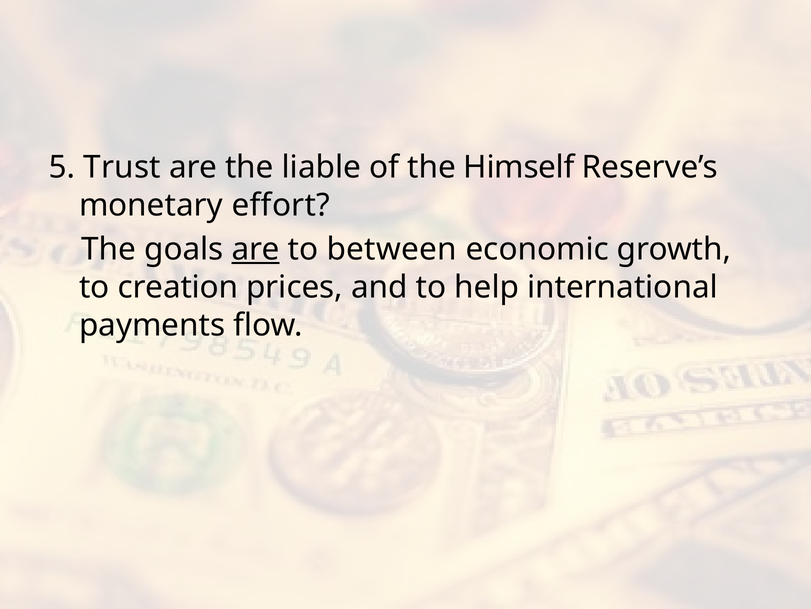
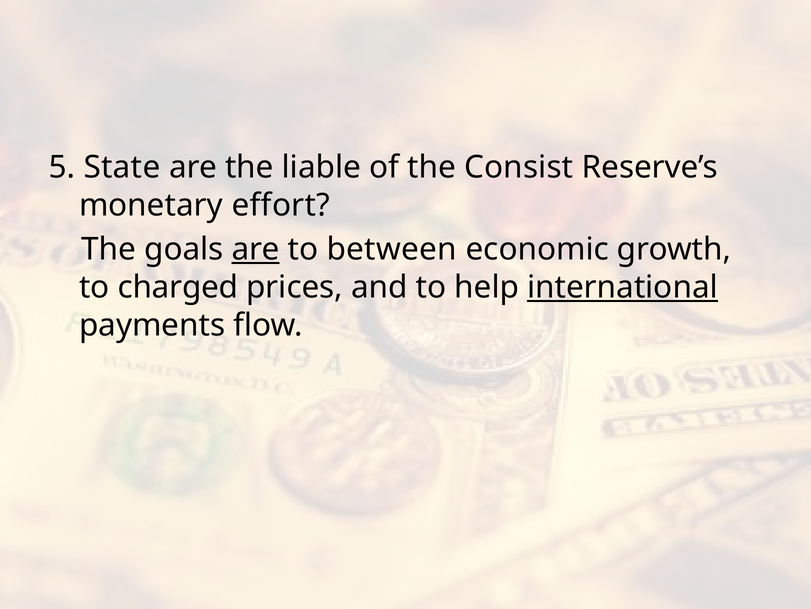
Trust: Trust -> State (122, 167)
Himself: Himself -> Consist (519, 167)
creation: creation -> charged (178, 287)
international underline: none -> present (623, 287)
